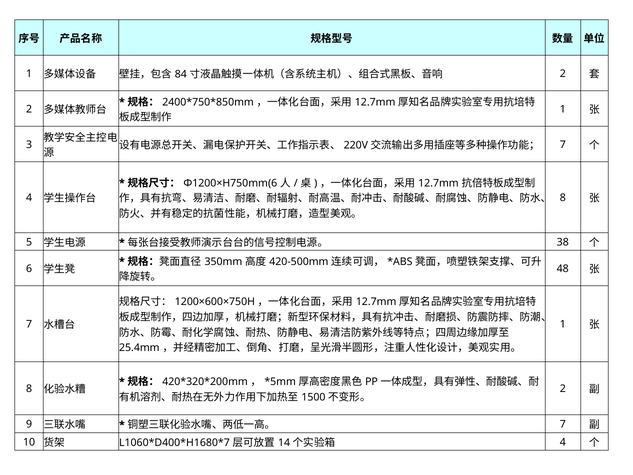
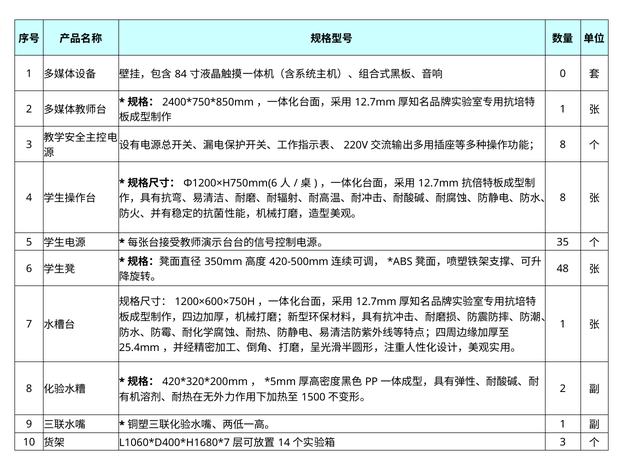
2: 2 -> 0 (563, 74)
7: 7 -> 8 (563, 145)
38: 38 -> 35 (563, 242)
7: 7 -> 1 (563, 424)
4: 4 -> 3 (563, 442)
